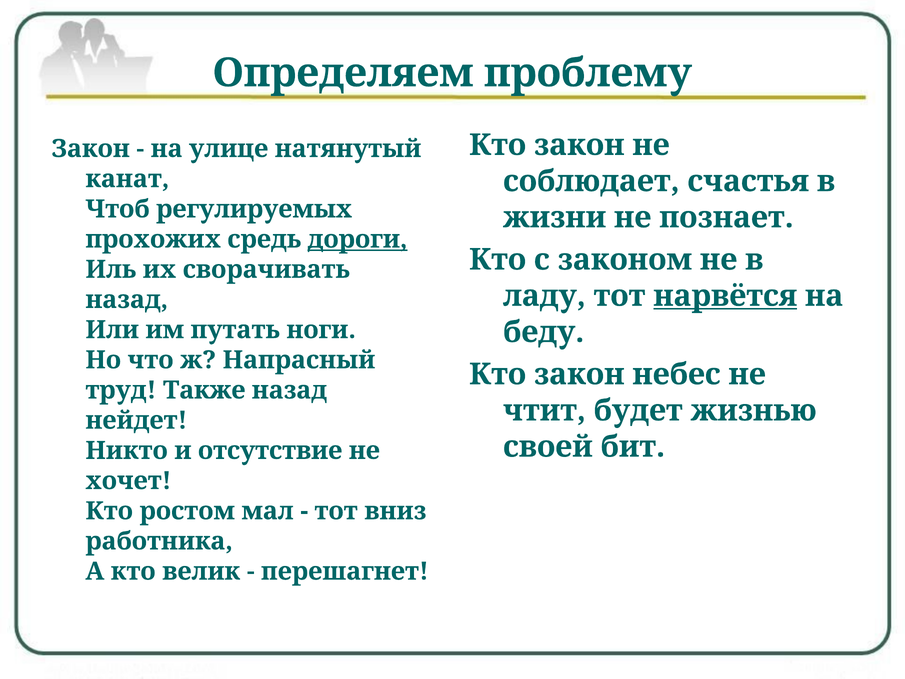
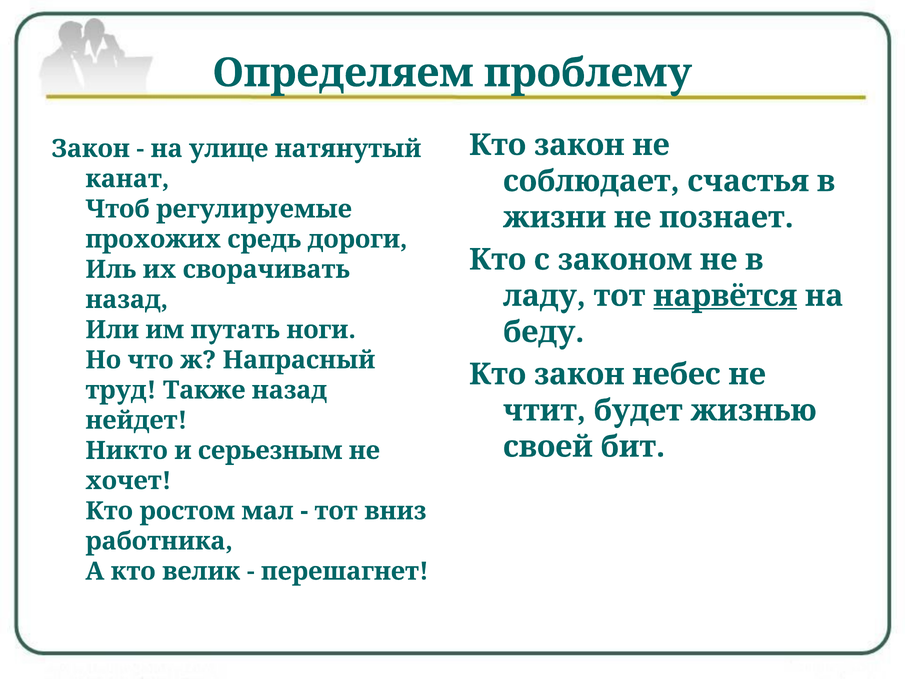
регулируемых: регулируемых -> регулируемые (254, 209)
дороги underline: present -> none (358, 239)
отсутствие: отсутствие -> серьезным (270, 450)
